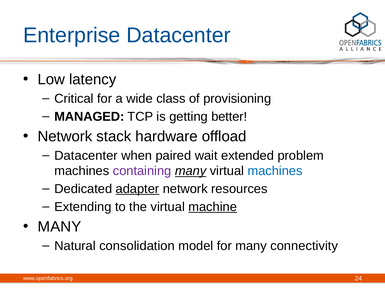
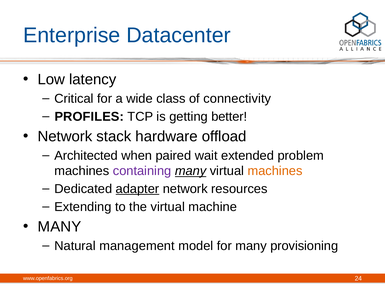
provisioning: provisioning -> connectivity (237, 99)
MANAGED: MANAGED -> PROFILES (89, 116)
Datacenter: Datacenter -> Architected (86, 155)
machines colour: blue -> orange (275, 171)
machine underline: present -> none (213, 207)
consolidation: consolidation -> management (137, 246)
connectivity: connectivity -> provisioning (304, 246)
